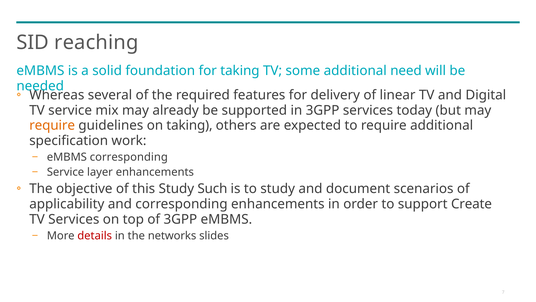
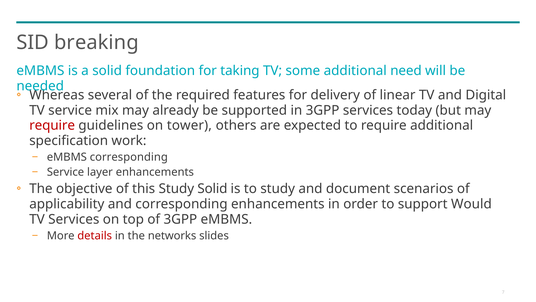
reaching: reaching -> breaking (96, 42)
require colour: orange -> red (52, 125)
on taking: taking -> tower (189, 125)
Study Such: Such -> Solid (212, 189)
Create: Create -> Would (471, 204)
